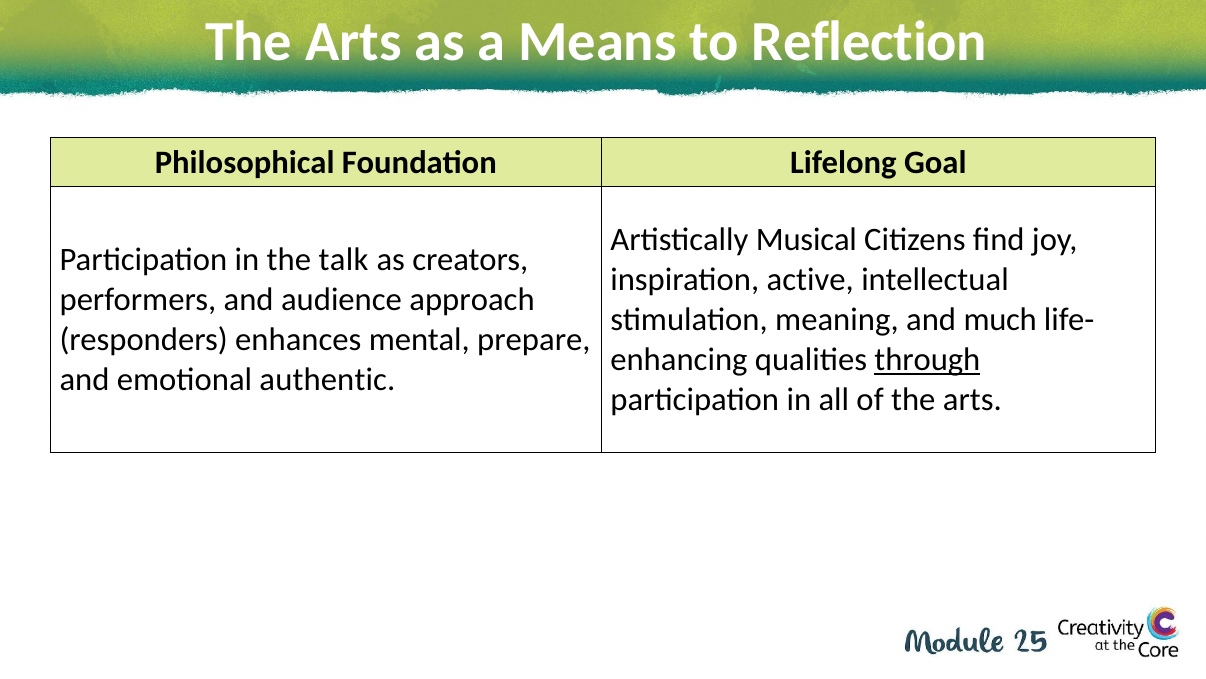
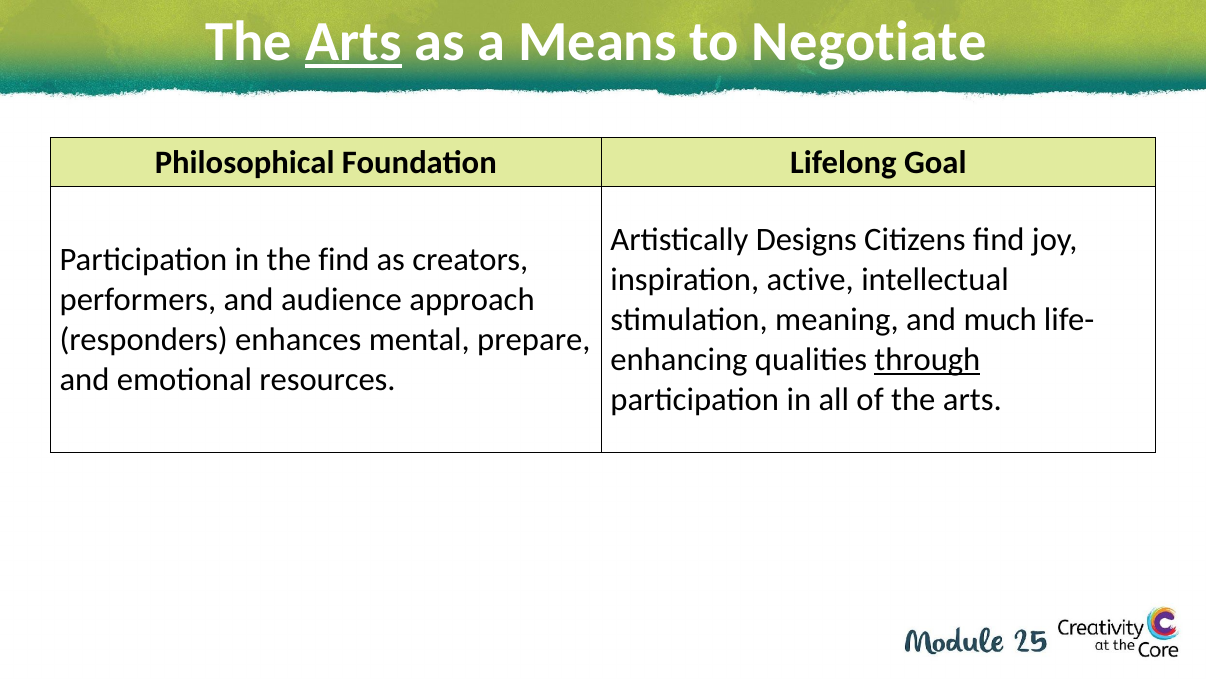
Arts underline: none -> present (353, 41)
Reflection: Reflection -> Negotiate (869, 41)
Musical: Musical -> Designs (806, 240)
the talk: talk -> find (344, 260)
authentic: authentic -> resources (328, 379)
